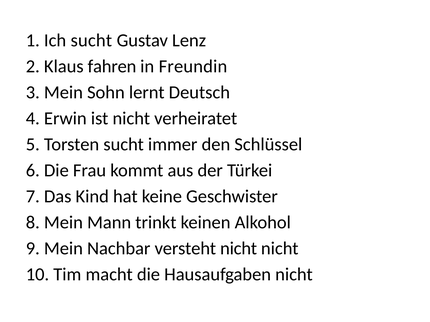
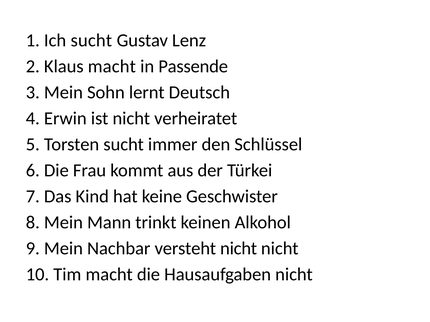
Klaus fahren: fahren -> macht (112, 66)
Freundin: Freundin -> Passende (193, 66)
